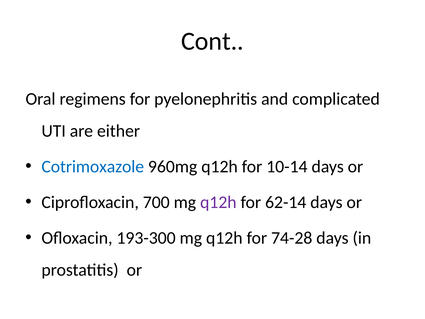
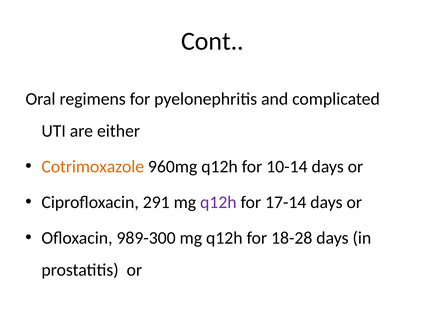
Cotrimoxazole colour: blue -> orange (93, 167)
700: 700 -> 291 (156, 202)
62-14: 62-14 -> 17-14 (286, 202)
193-300: 193-300 -> 989-300 (146, 238)
74-28: 74-28 -> 18-28 (292, 238)
